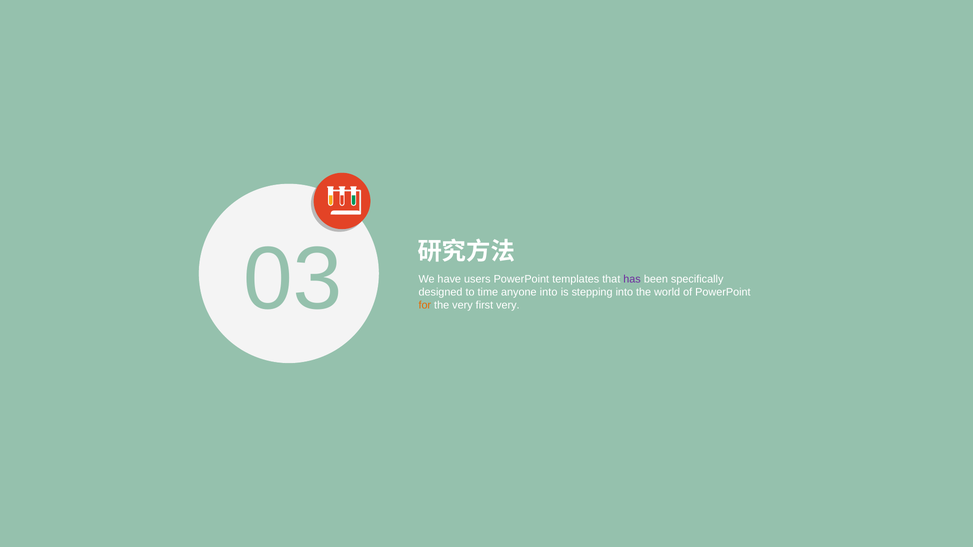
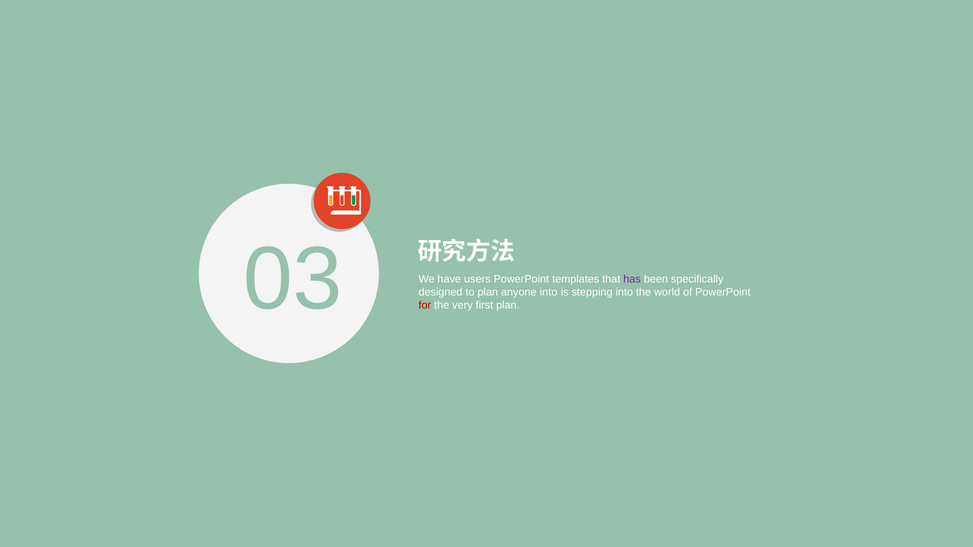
to time: time -> plan (488, 292)
for colour: orange -> red (425, 305)
first very: very -> plan (508, 305)
